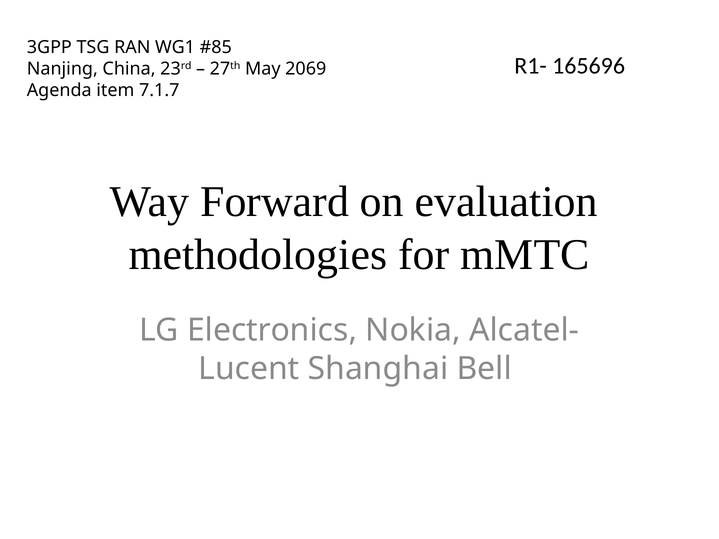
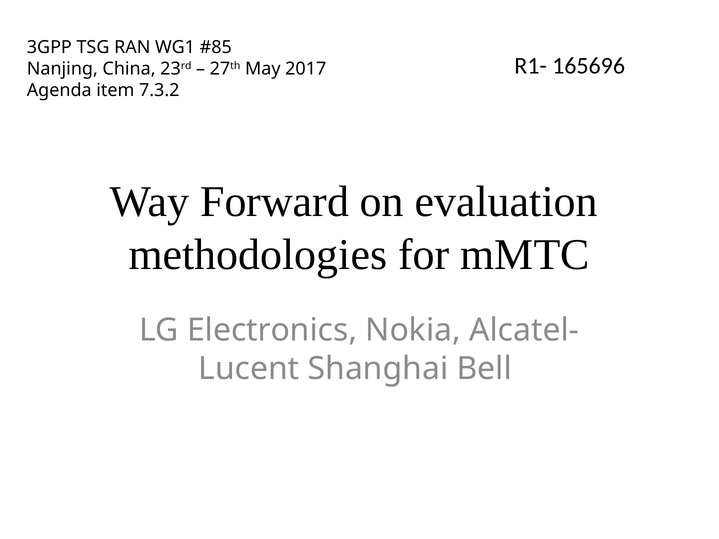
2069: 2069 -> 2017 (306, 69)
7.1.7: 7.1.7 -> 7.3.2 (159, 91)
